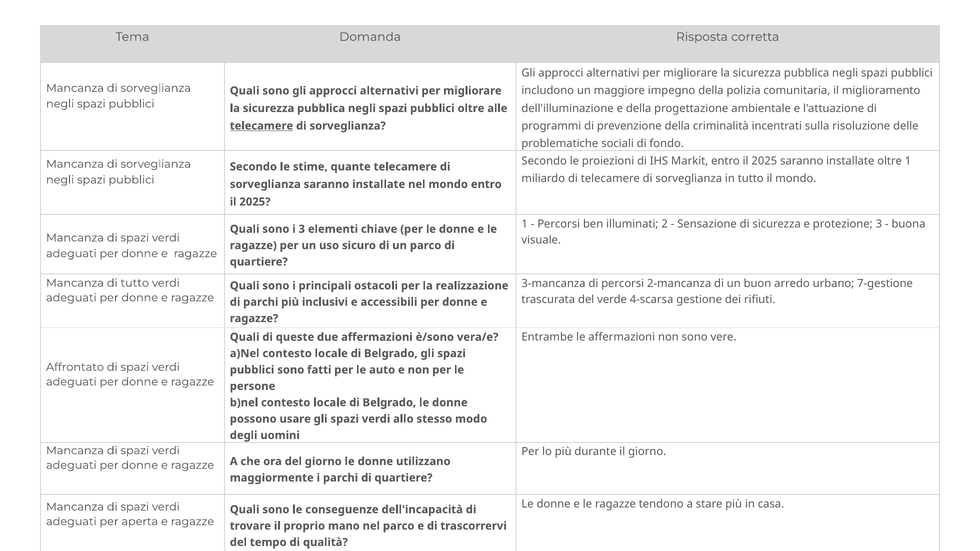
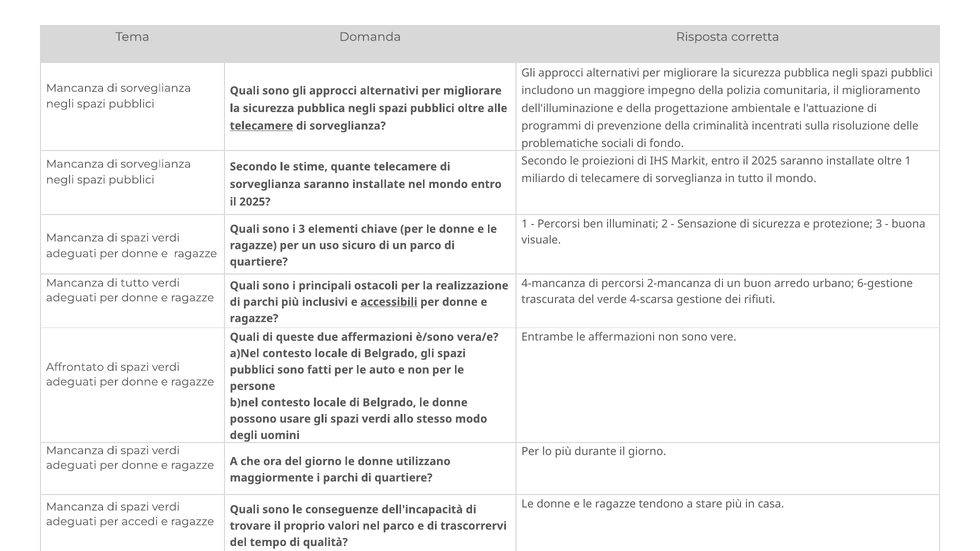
3-mancanza: 3-mancanza -> 4-mancanza (554, 284)
7-gestione: 7-gestione -> 6-gestione (885, 284)
accessibili underline: none -> present (389, 302)
aperta: aperta -> accedi (140, 522)
mano: mano -> valori (344, 526)
